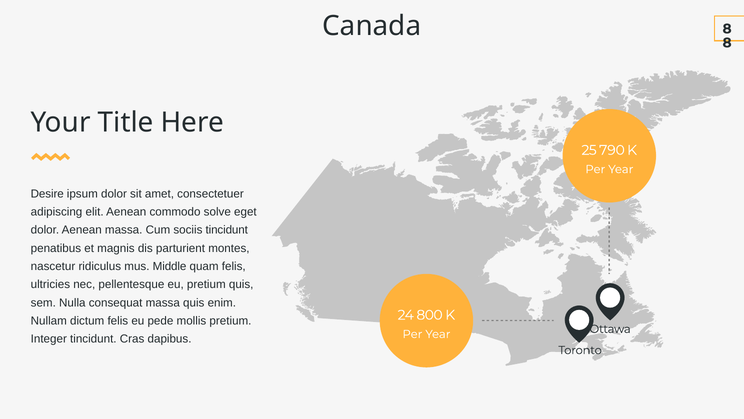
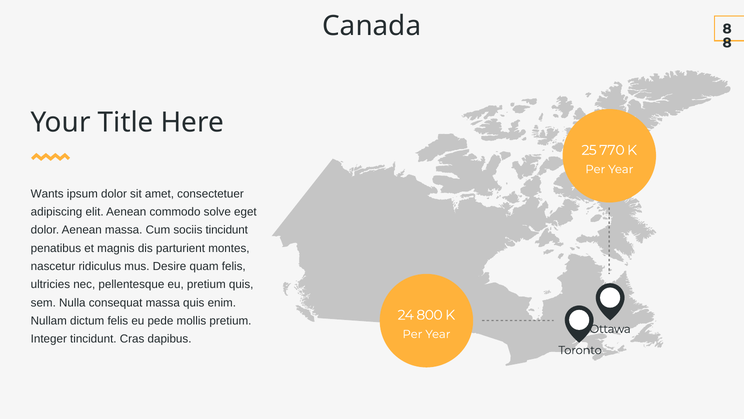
790: 790 -> 770 (612, 150)
Desire: Desire -> Wants (47, 194)
Middle: Middle -> Desire (170, 266)
